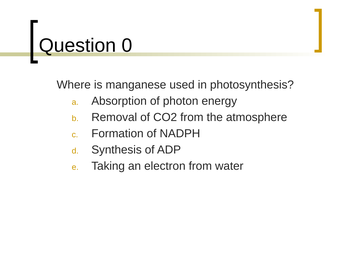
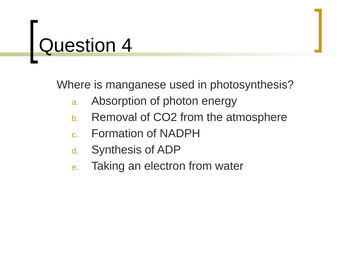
0: 0 -> 4 (127, 45)
